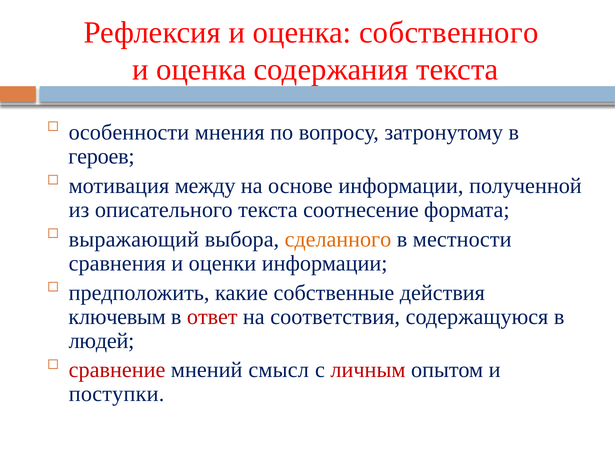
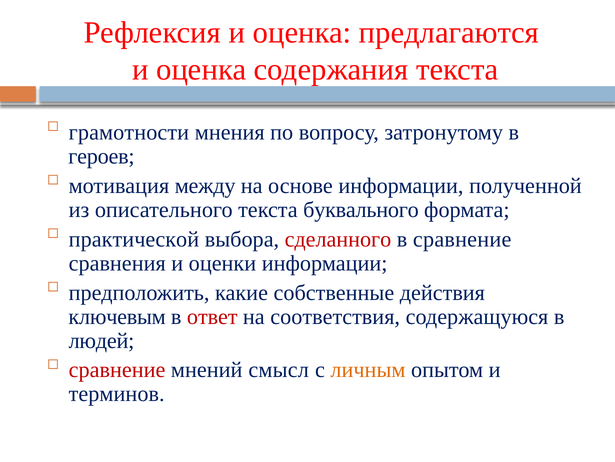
собственного: собственного -> предлагаются (449, 32)
особенности: особенности -> грамотности (129, 132)
соотнесение: соотнесение -> буквального (361, 210)
выражающий: выражающий -> практической (134, 239)
сделанного colour: orange -> red (338, 239)
в местности: местности -> сравнение (462, 239)
личным colour: red -> orange (368, 370)
поступки: поступки -> терминов (117, 393)
